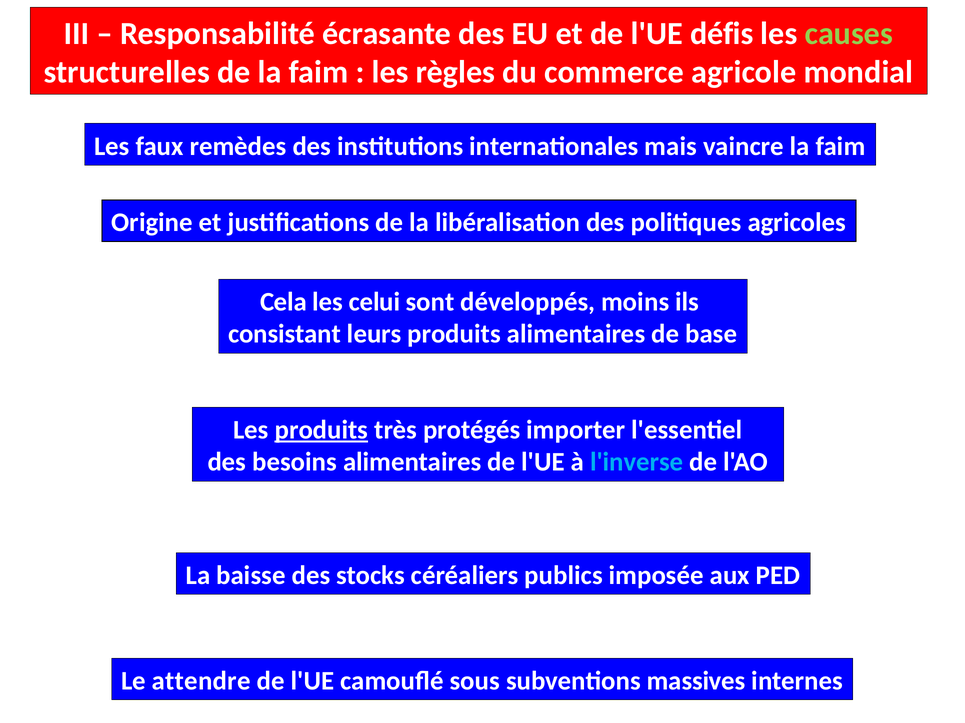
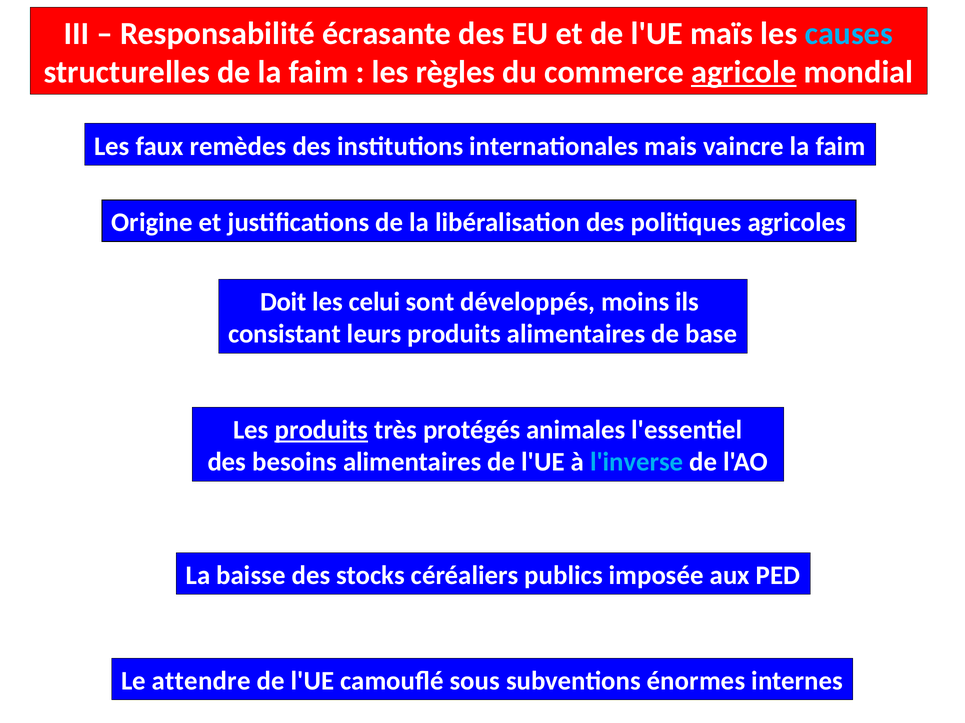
défis: défis -> maïs (722, 34)
causes colour: light green -> light blue (849, 34)
agricole underline: none -> present (744, 72)
Cela: Cela -> Doit (283, 302)
importer: importer -> animales (576, 430)
massives: massives -> énormes (696, 682)
